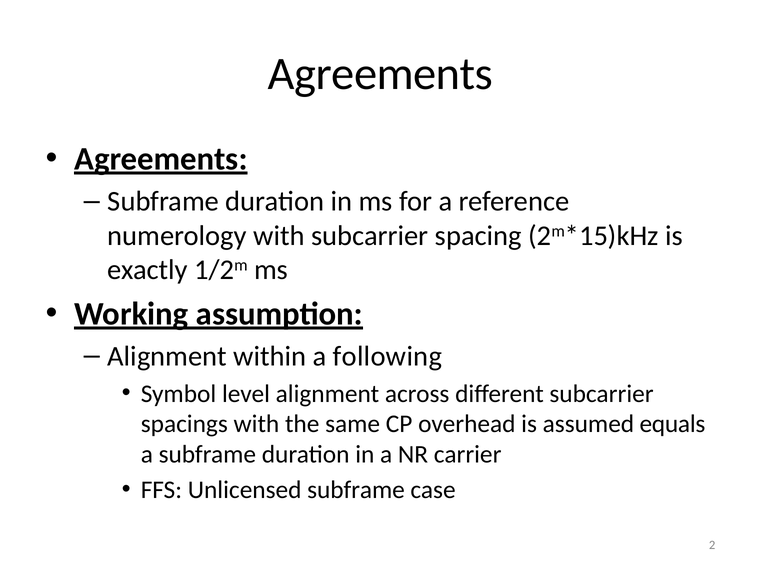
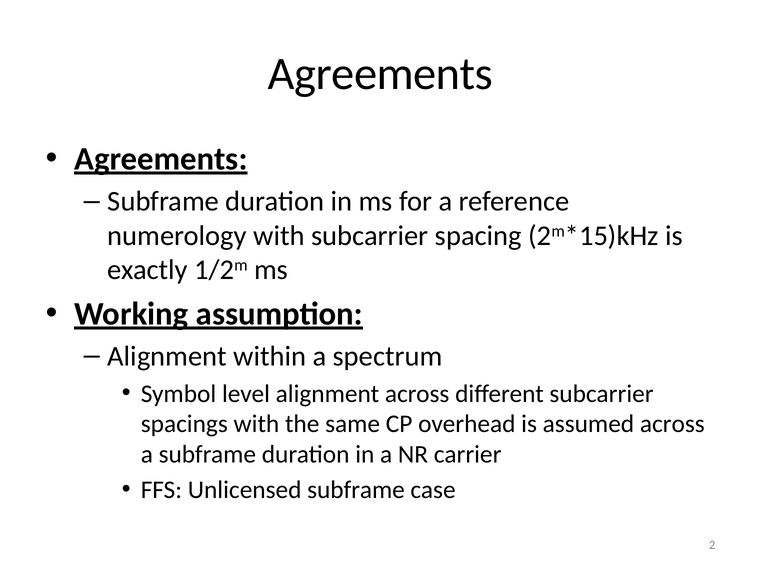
following: following -> spectrum (388, 356)
assumed equals: equals -> across (672, 424)
